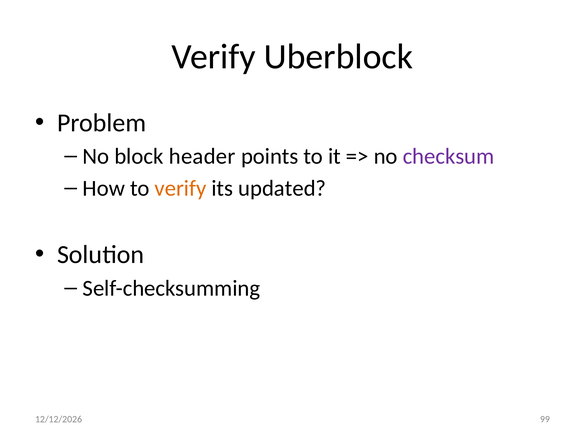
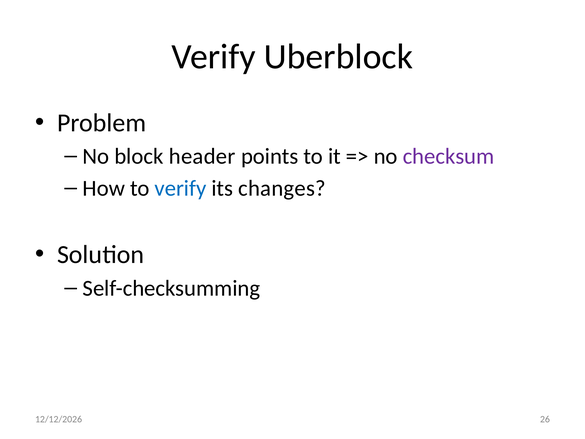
verify colour: orange -> blue (180, 188)
updated: updated -> changes (282, 188)
99: 99 -> 26 (545, 419)
